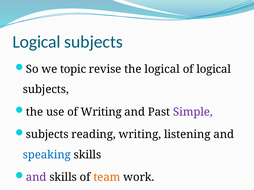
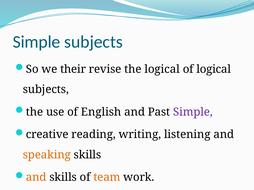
Logical: Logical -> Simple (36, 42)
topic: topic -> their (73, 69)
of Writing: Writing -> English (101, 112)
subjects: subjects -> creative (47, 135)
speaking colour: blue -> orange (47, 155)
and colour: purple -> orange (36, 178)
